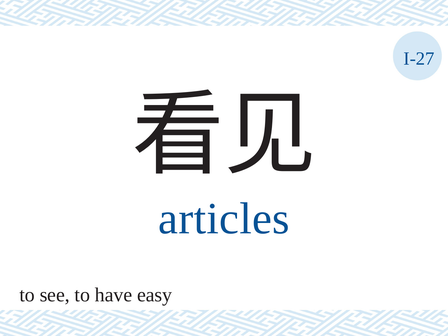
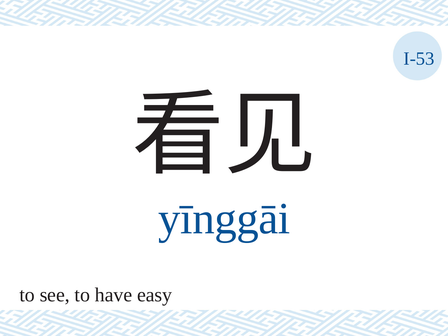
I-27: I-27 -> I-53 (419, 59)
articles: articles -> yīnggāi (224, 219)
